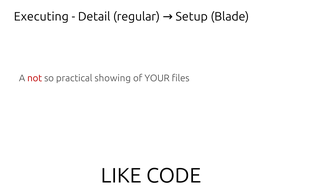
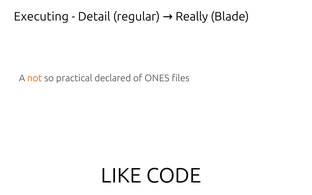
Setup: Setup -> Really (192, 16)
not colour: red -> orange (35, 78)
showing: showing -> declared (113, 78)
YOUR: YOUR -> ONES (157, 78)
